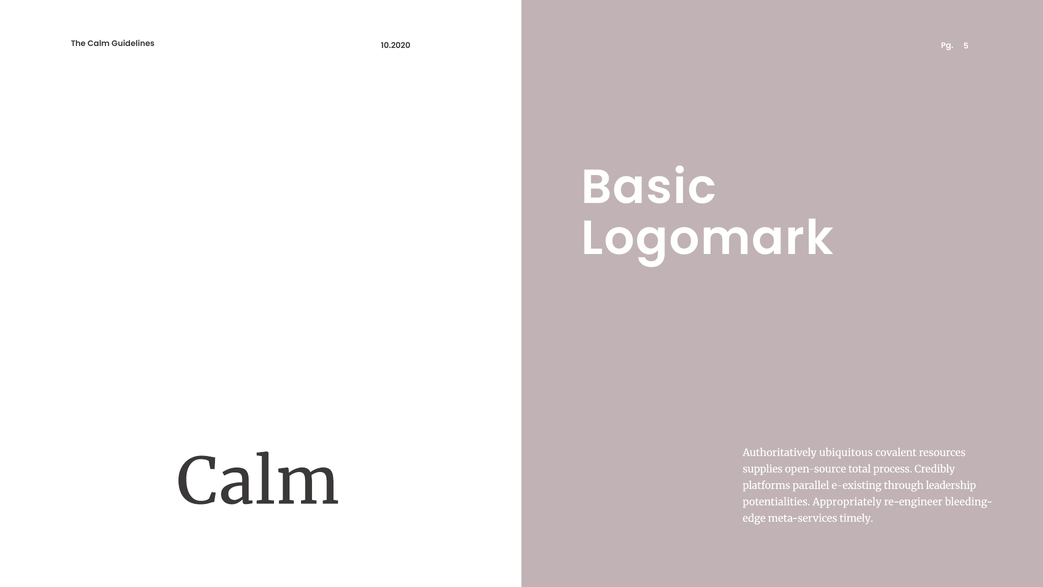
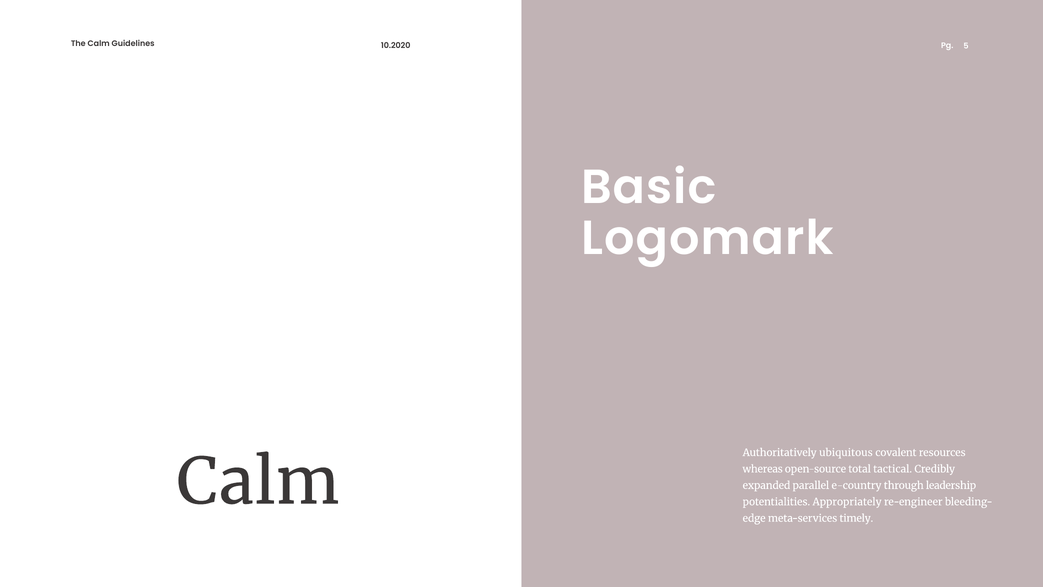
supplies: supplies -> whereas (763, 469)
process: process -> tactical (893, 469)
platforms: platforms -> expanded (766, 485)
e-existing: e-existing -> e-country (856, 485)
